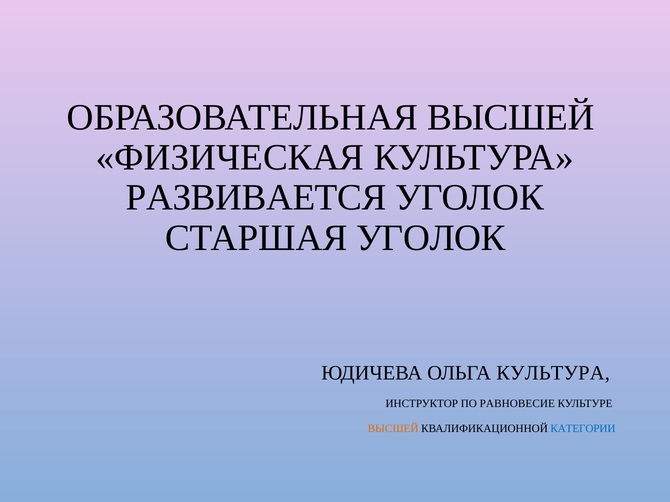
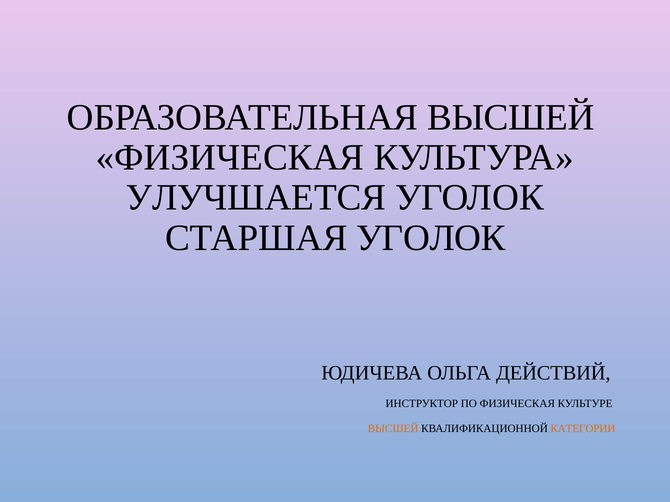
РАЗВИВАЕТСЯ: РАЗВИВАЕТСЯ -> УЛУЧШАЕТСЯ (256, 198)
ОЛЬГА КУЛЬТУРА: КУЛЬТУРА -> ДЕЙСТВИЙ (553, 373)
ПО РАВНОВЕСИЕ: РАВНОВЕСИЕ -> ФИЗИЧЕСКАЯ (517, 404)
КАТЕГОРИИ colour: blue -> orange (583, 429)
